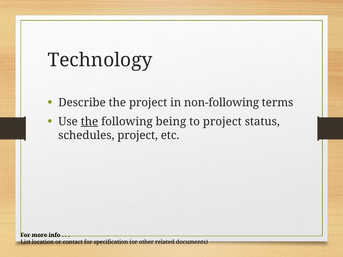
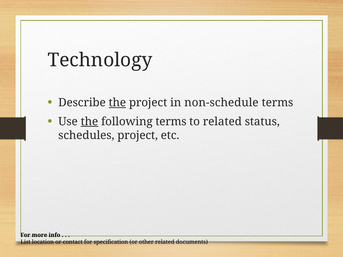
the underline: none -> present (117, 103)
non-following: non-following -> non-schedule (221, 103)
following being: being -> terms (171, 122)
to project: project -> related (222, 122)
